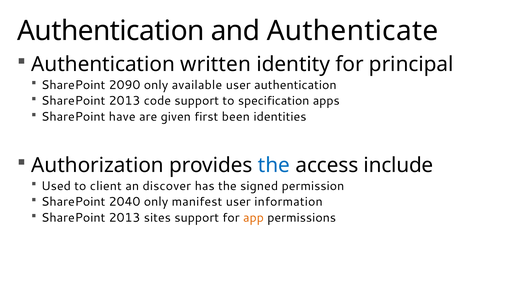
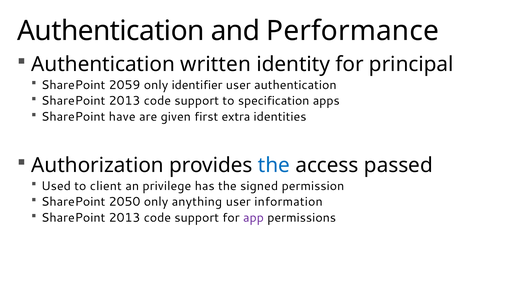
Authenticate: Authenticate -> Performance (353, 31)
2090: 2090 -> 2059 (125, 85)
available: available -> identifier (197, 85)
been: been -> extra (236, 117)
include: include -> passed (398, 166)
discover: discover -> privilege (167, 186)
2040: 2040 -> 2050 (125, 202)
manifest: manifest -> anything (197, 202)
sites: sites -> code (157, 218)
app colour: orange -> purple (253, 218)
